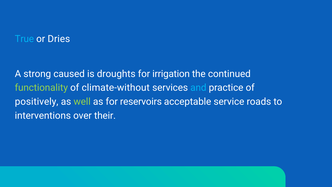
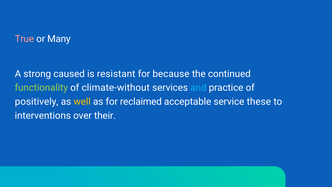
True colour: light blue -> pink (24, 39)
Dries: Dries -> Many (59, 39)
droughts: droughts -> resistant (116, 74)
irrigation: irrigation -> because (171, 74)
well colour: light green -> yellow (82, 102)
reservoirs: reservoirs -> reclaimed (141, 102)
roads: roads -> these (259, 102)
